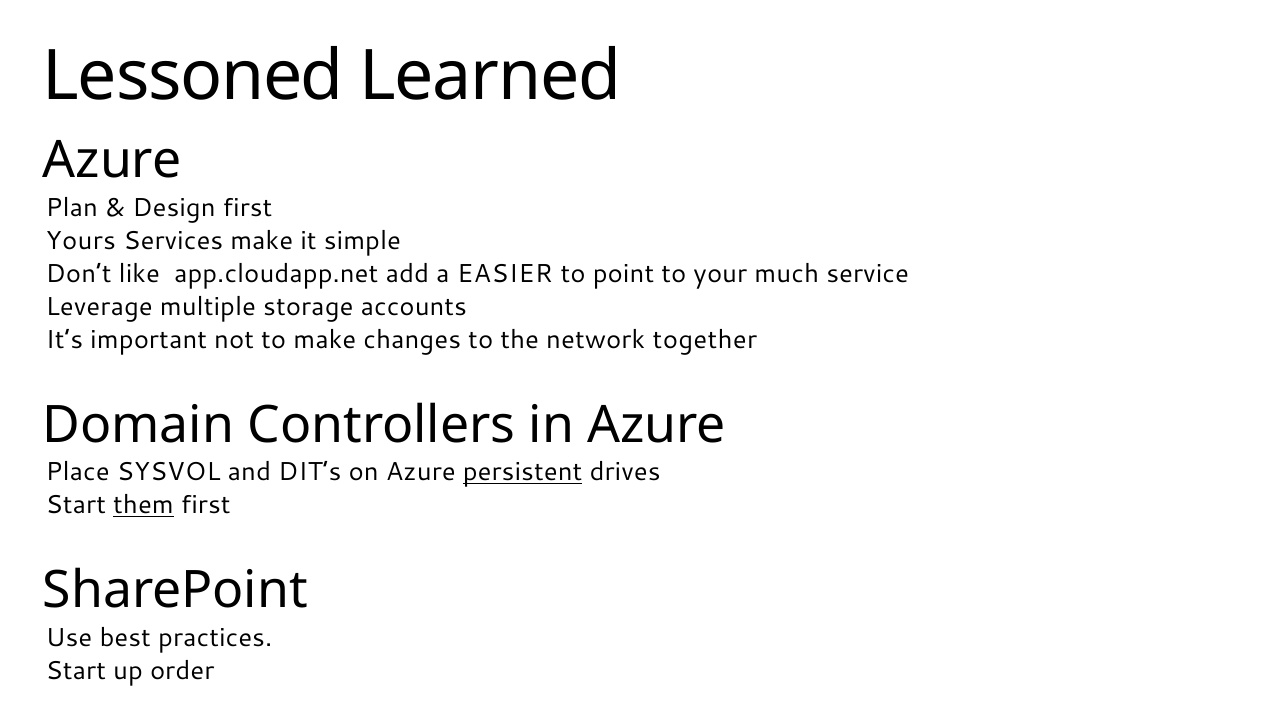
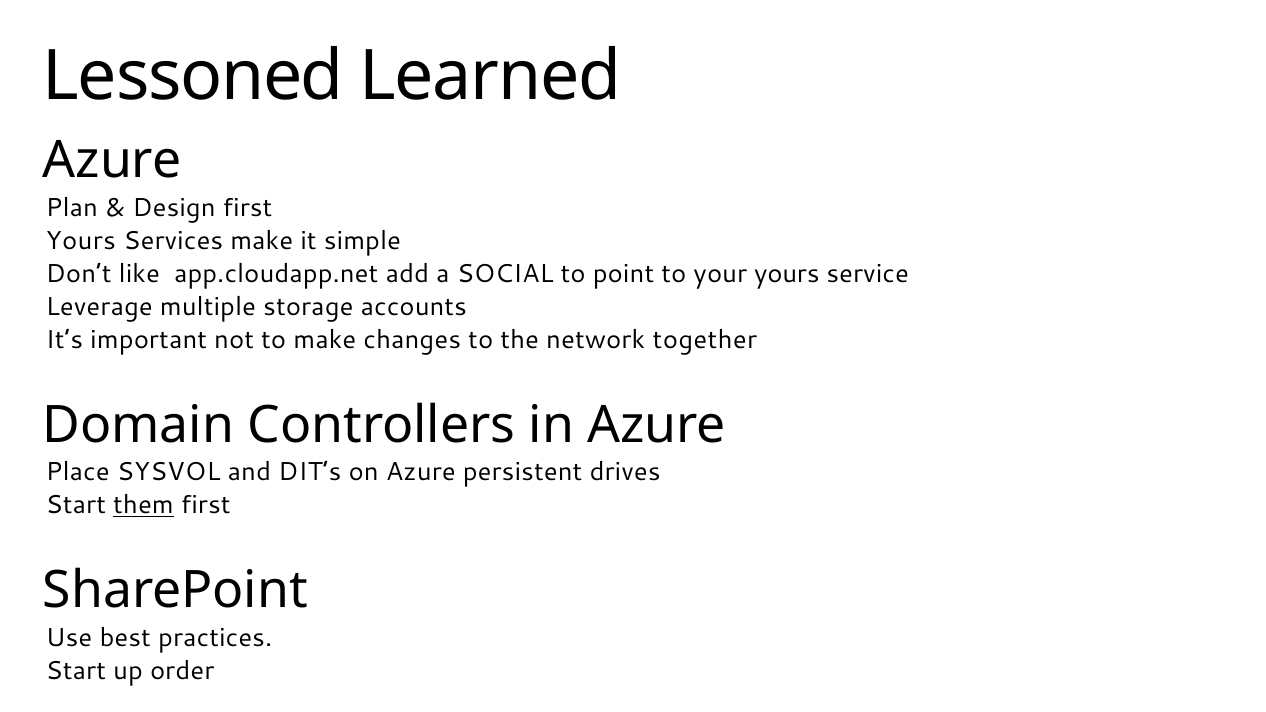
EASIER: EASIER -> SOCIAL (505, 274)
your much: much -> yours (787, 274)
persistent underline: present -> none (523, 472)
